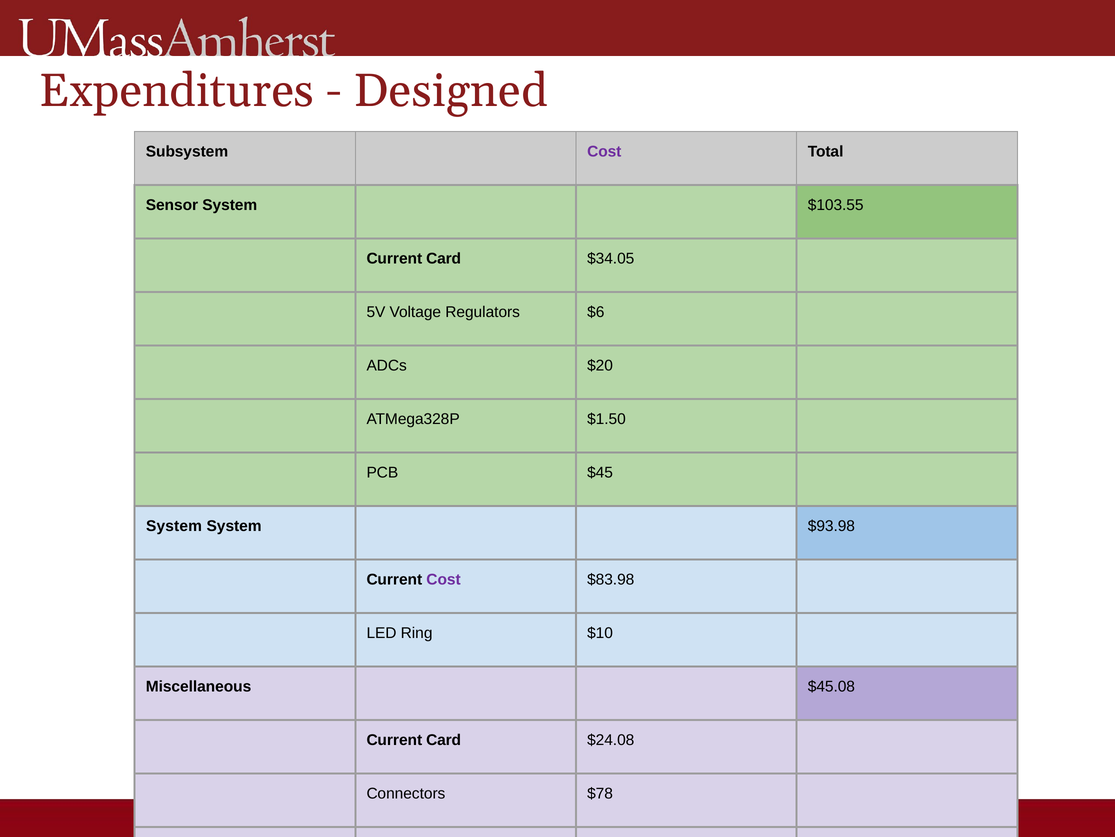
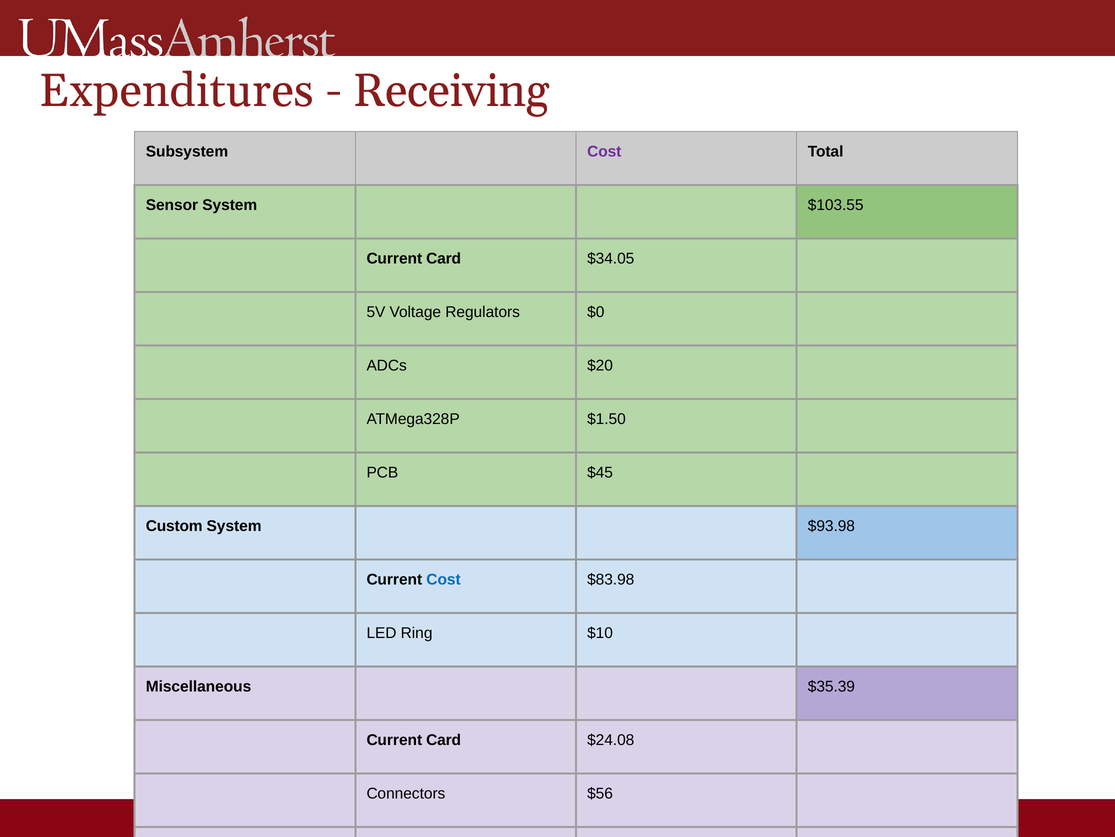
Designed: Designed -> Receiving (451, 91)
$6: $6 -> $0 (596, 312)
System: System -> Custom (174, 526)
Cost colour: purple -> blue (444, 579)
$45.08: $45.08 -> $35.39 (831, 686)
$78: $78 -> $56 (600, 793)
